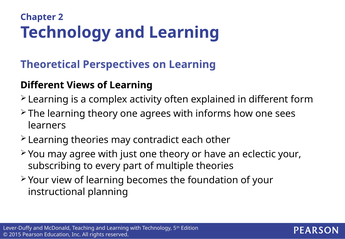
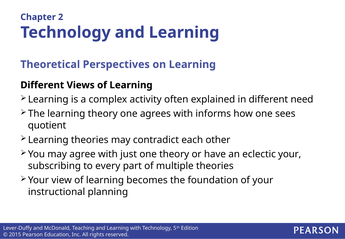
form: form -> need (302, 99)
learners: learners -> quotient (47, 125)
